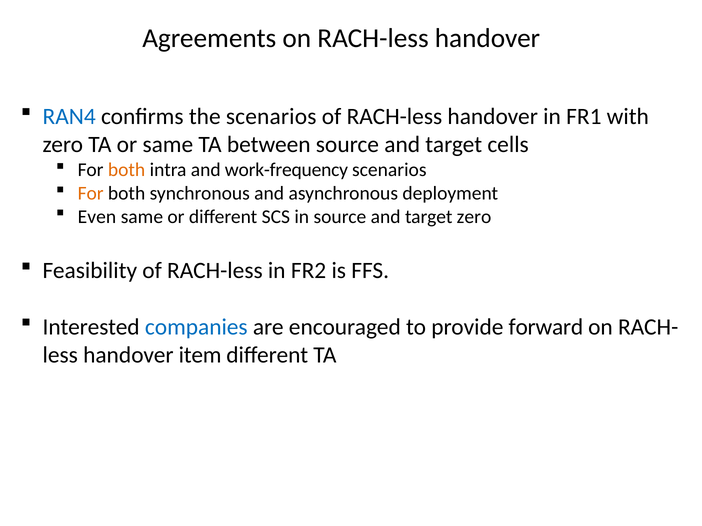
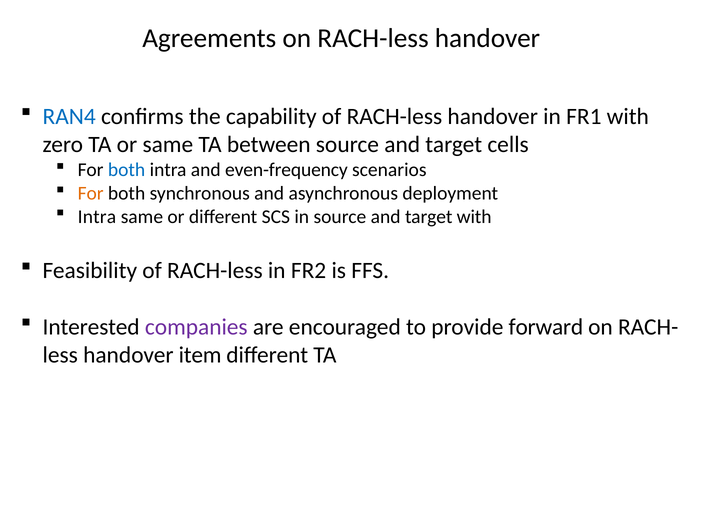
the scenarios: scenarios -> capability (271, 117)
both colour: orange -> blue (127, 170)
work-frequency: work-frequency -> even-frequency (286, 170)
Even: Even -> Intra (97, 217)
target zero: zero -> with (474, 217)
companies colour: blue -> purple (196, 327)
